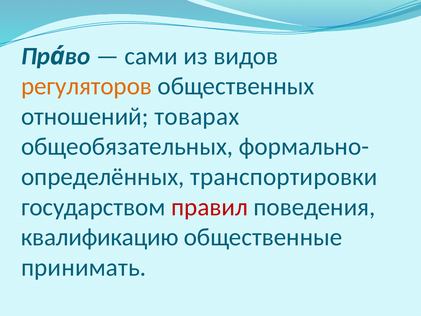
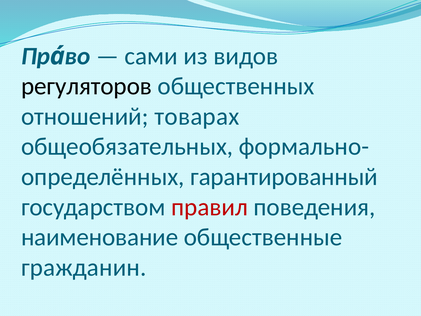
регуляторов colour: orange -> black (86, 86)
транспортировки: транспортировки -> гарантированный (284, 177)
квалификацию: квалификацию -> наименование (100, 237)
принимать: принимать -> гражданин (84, 267)
